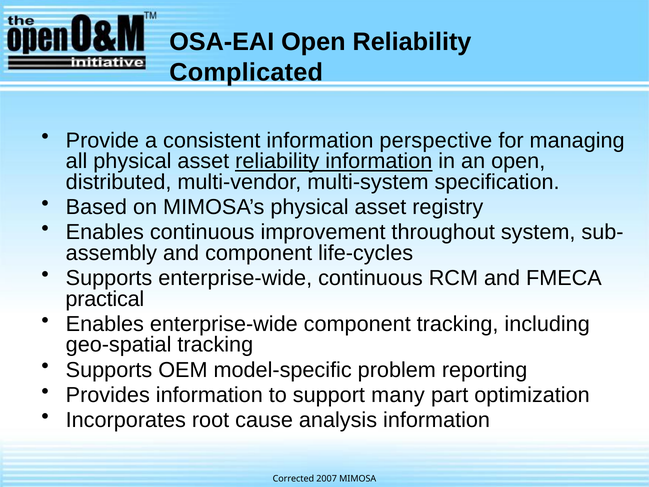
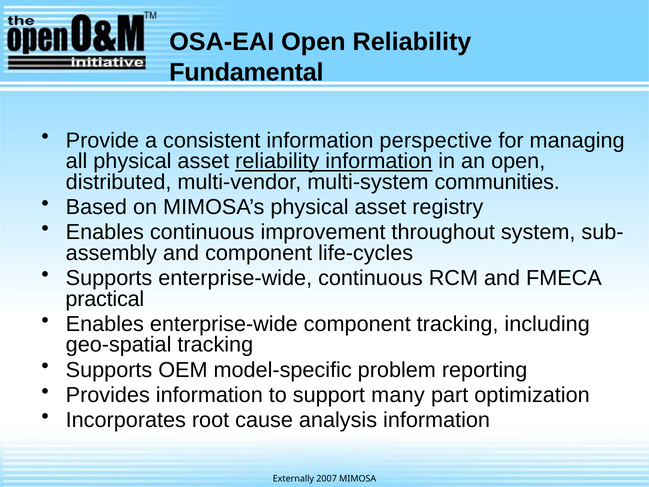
Complicated: Complicated -> Fundamental (246, 72)
specification: specification -> communities (497, 182)
Corrected: Corrected -> Externally (293, 479)
